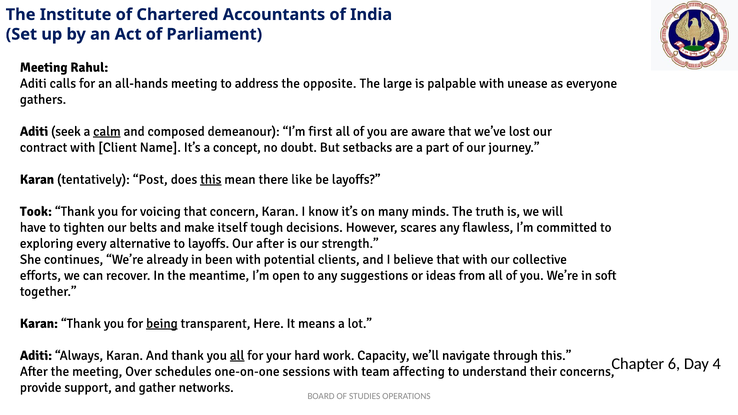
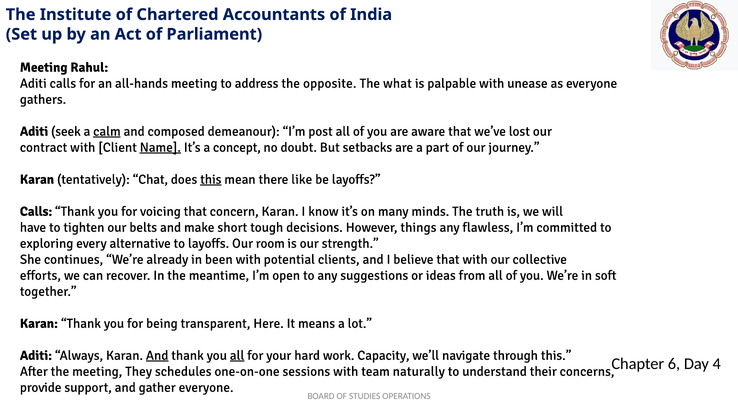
large: large -> what (397, 83)
first: first -> post (321, 131)
Name underline: none -> present (160, 147)
Post: Post -> Chat (150, 179)
Took: Took -> Calls (36, 211)
itself: itself -> short (232, 227)
scares: scares -> things (418, 227)
Our after: after -> room (270, 243)
being underline: present -> none (162, 324)
And underline: none -> present (157, 356)
Over: Over -> They (139, 372)
affecting: affecting -> naturally (419, 372)
gather networks: networks -> everyone (206, 388)
